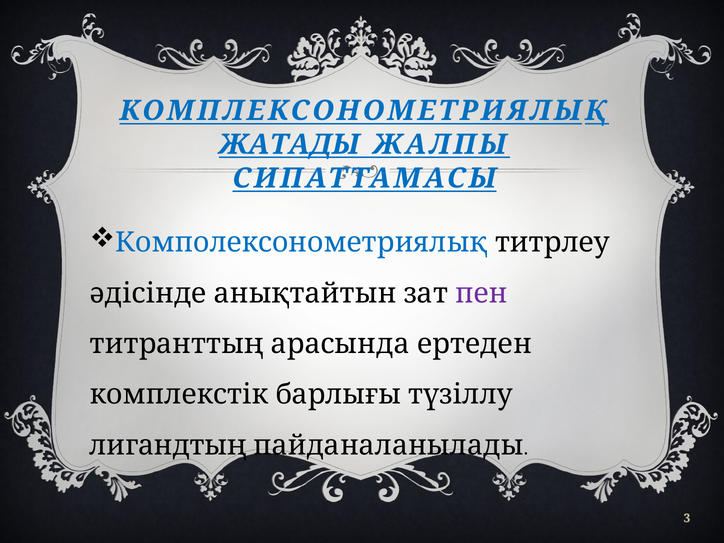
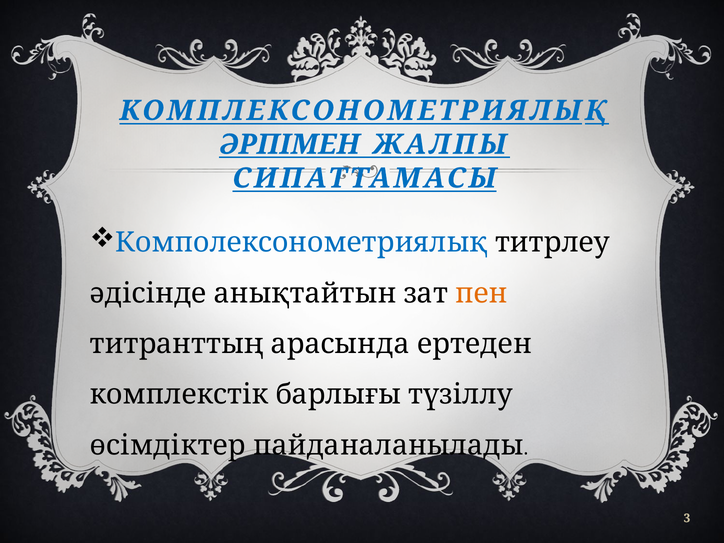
ЖАТАДЫ: ЖАТАДЫ -> ӘРПІМЕН (289, 144)
пен colour: purple -> orange (481, 293)
лигандтың: лигандтың -> өсімдіктер (168, 445)
